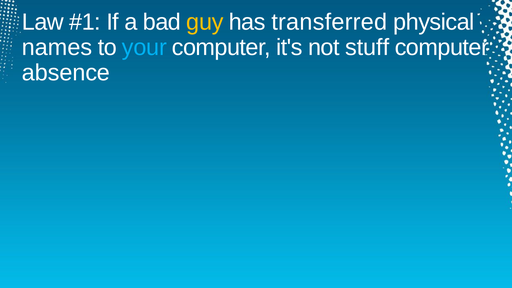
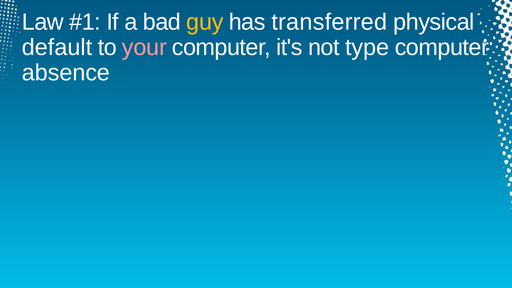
names: names -> default (57, 47)
your colour: light blue -> pink (144, 47)
stuff: stuff -> type (367, 47)
